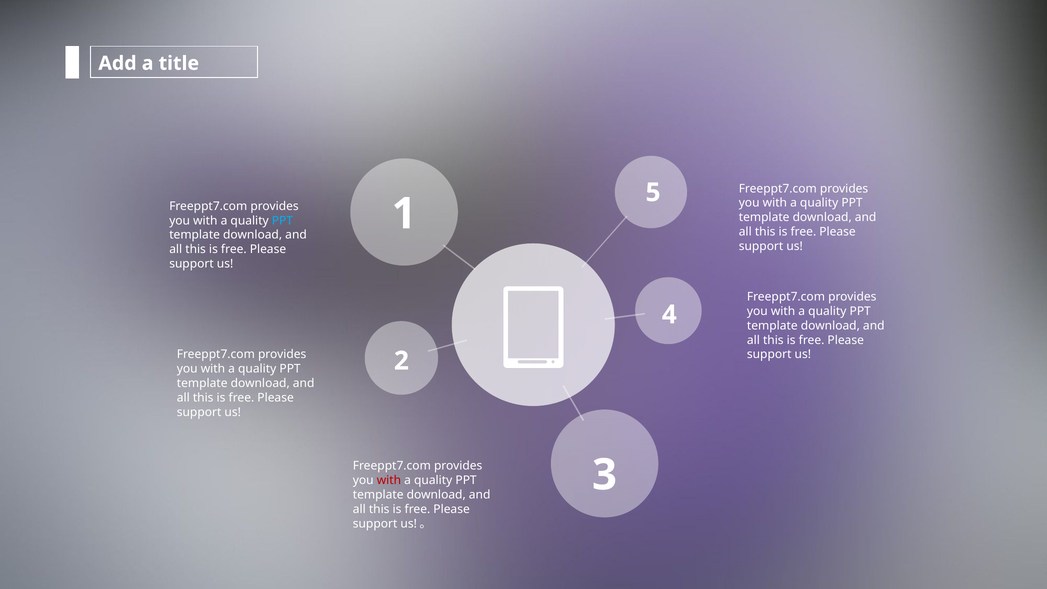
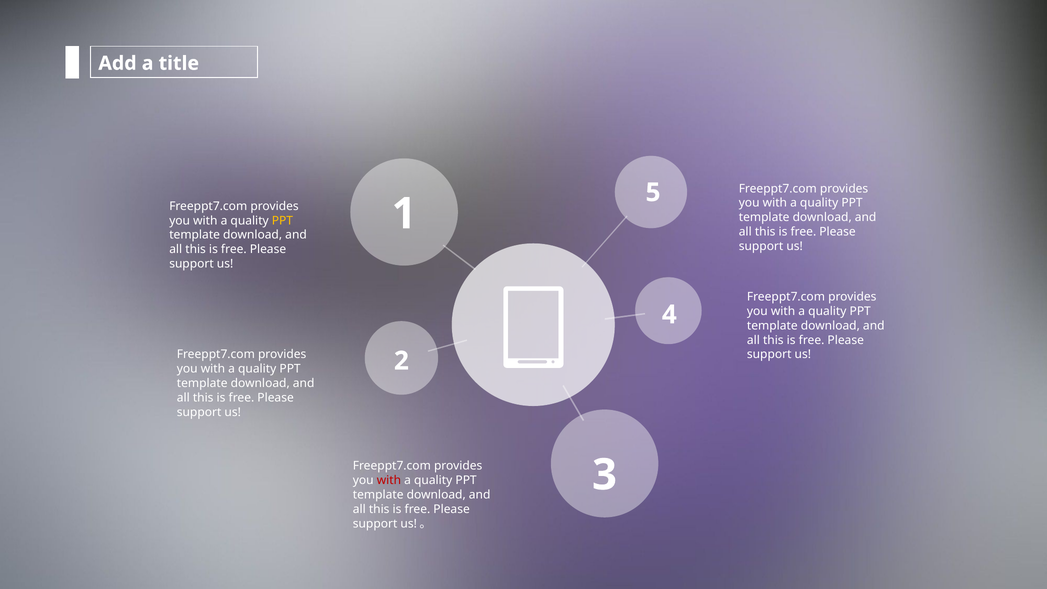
PPT colour: light blue -> yellow (282, 221)
